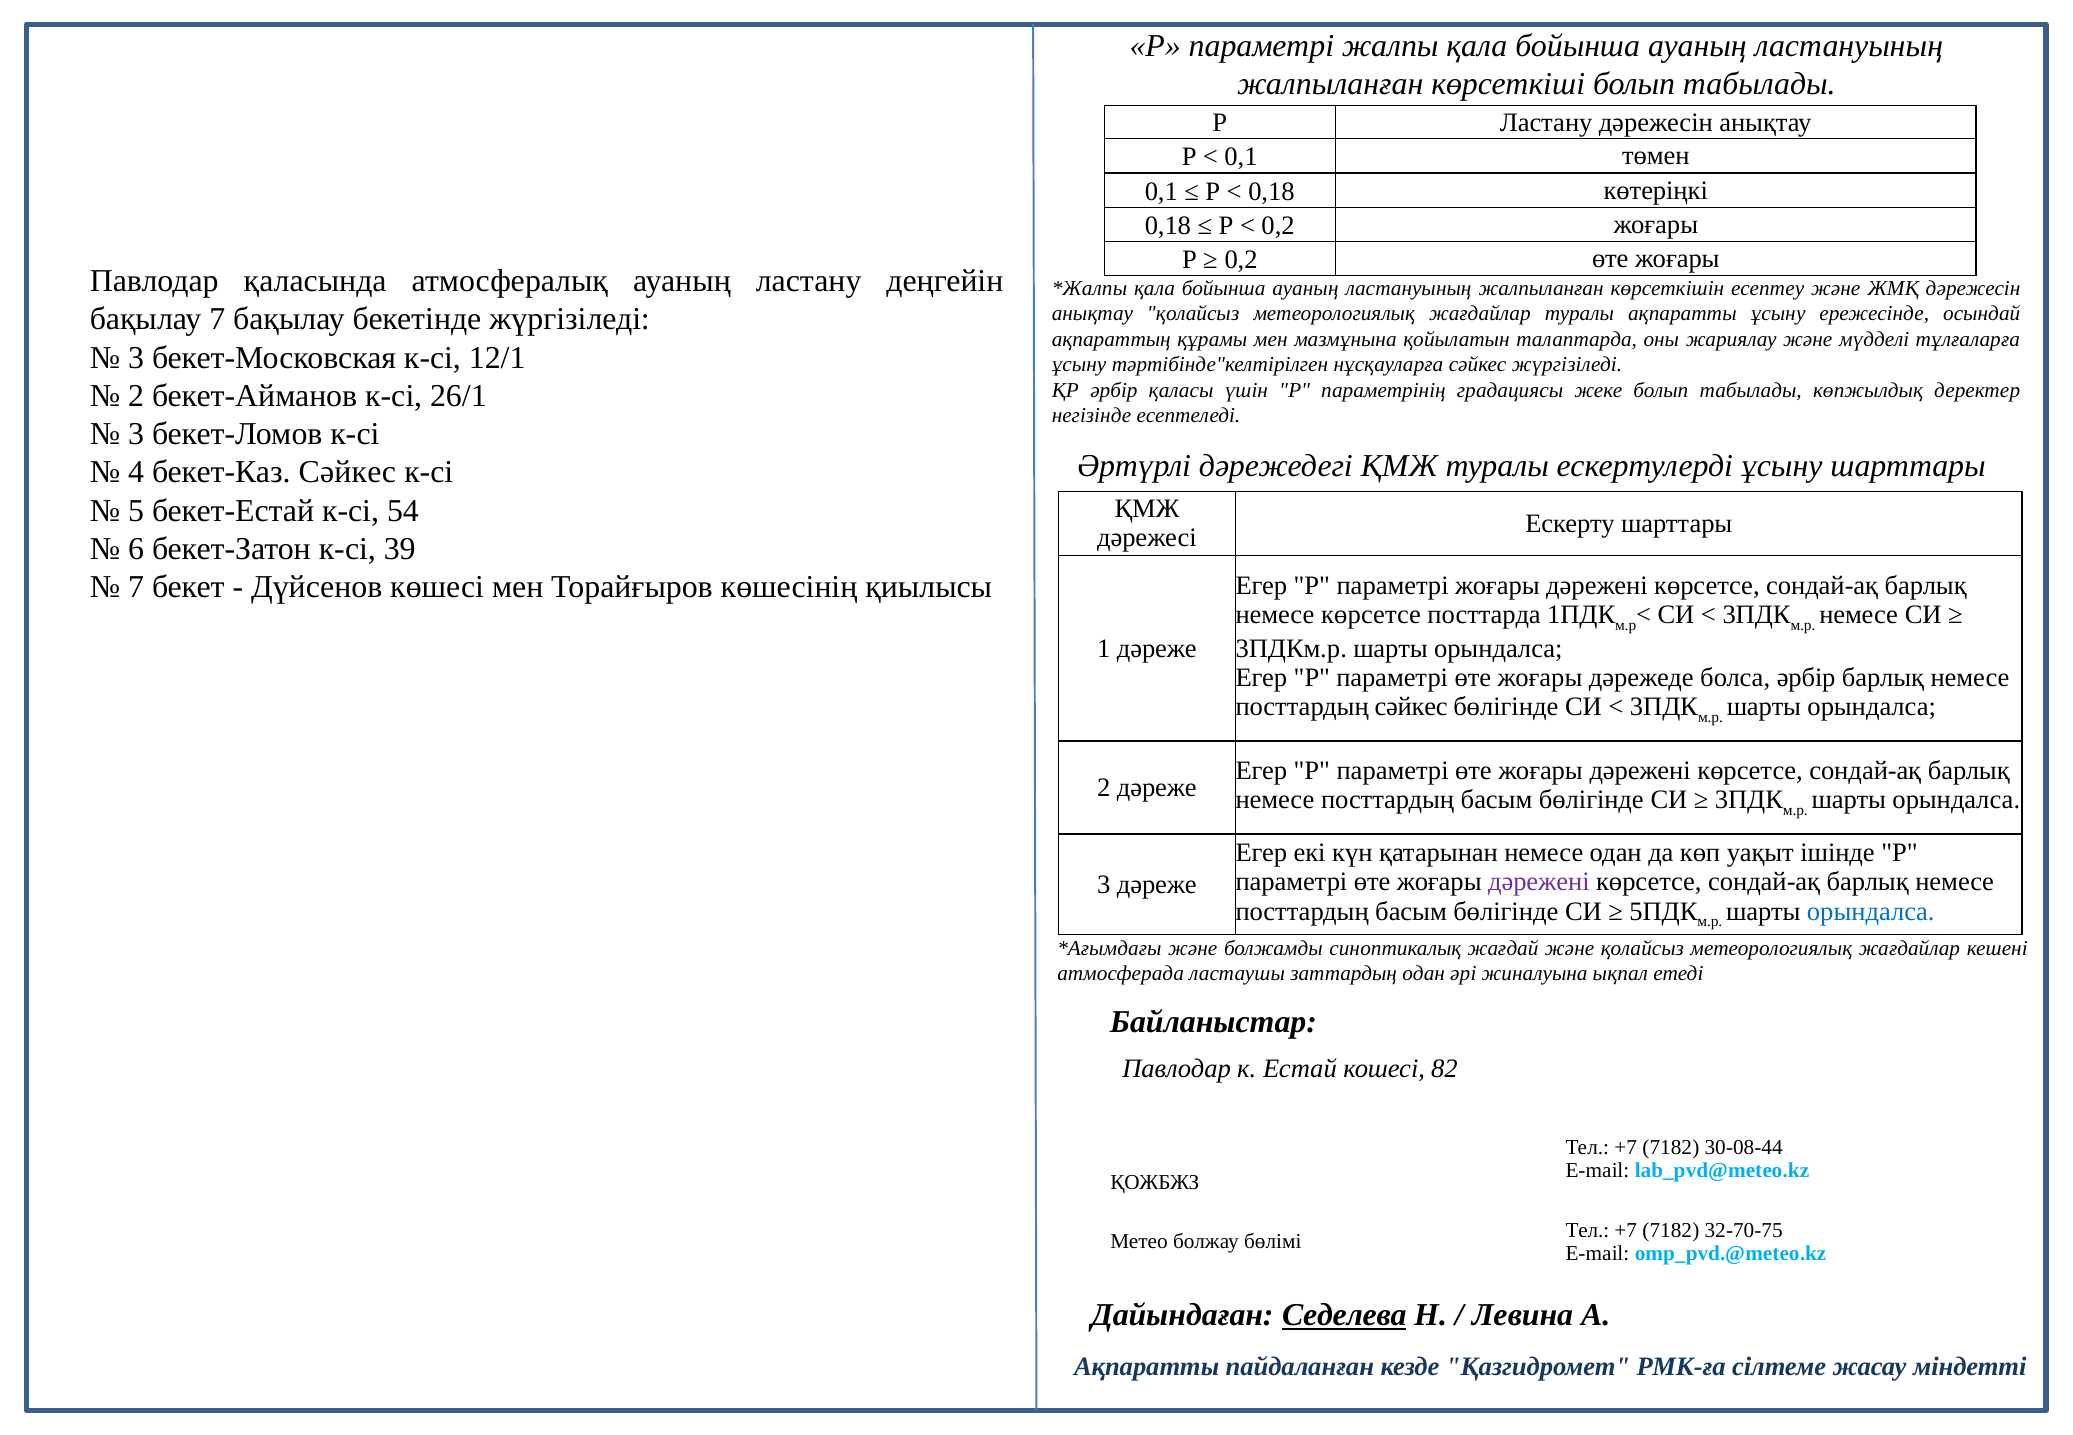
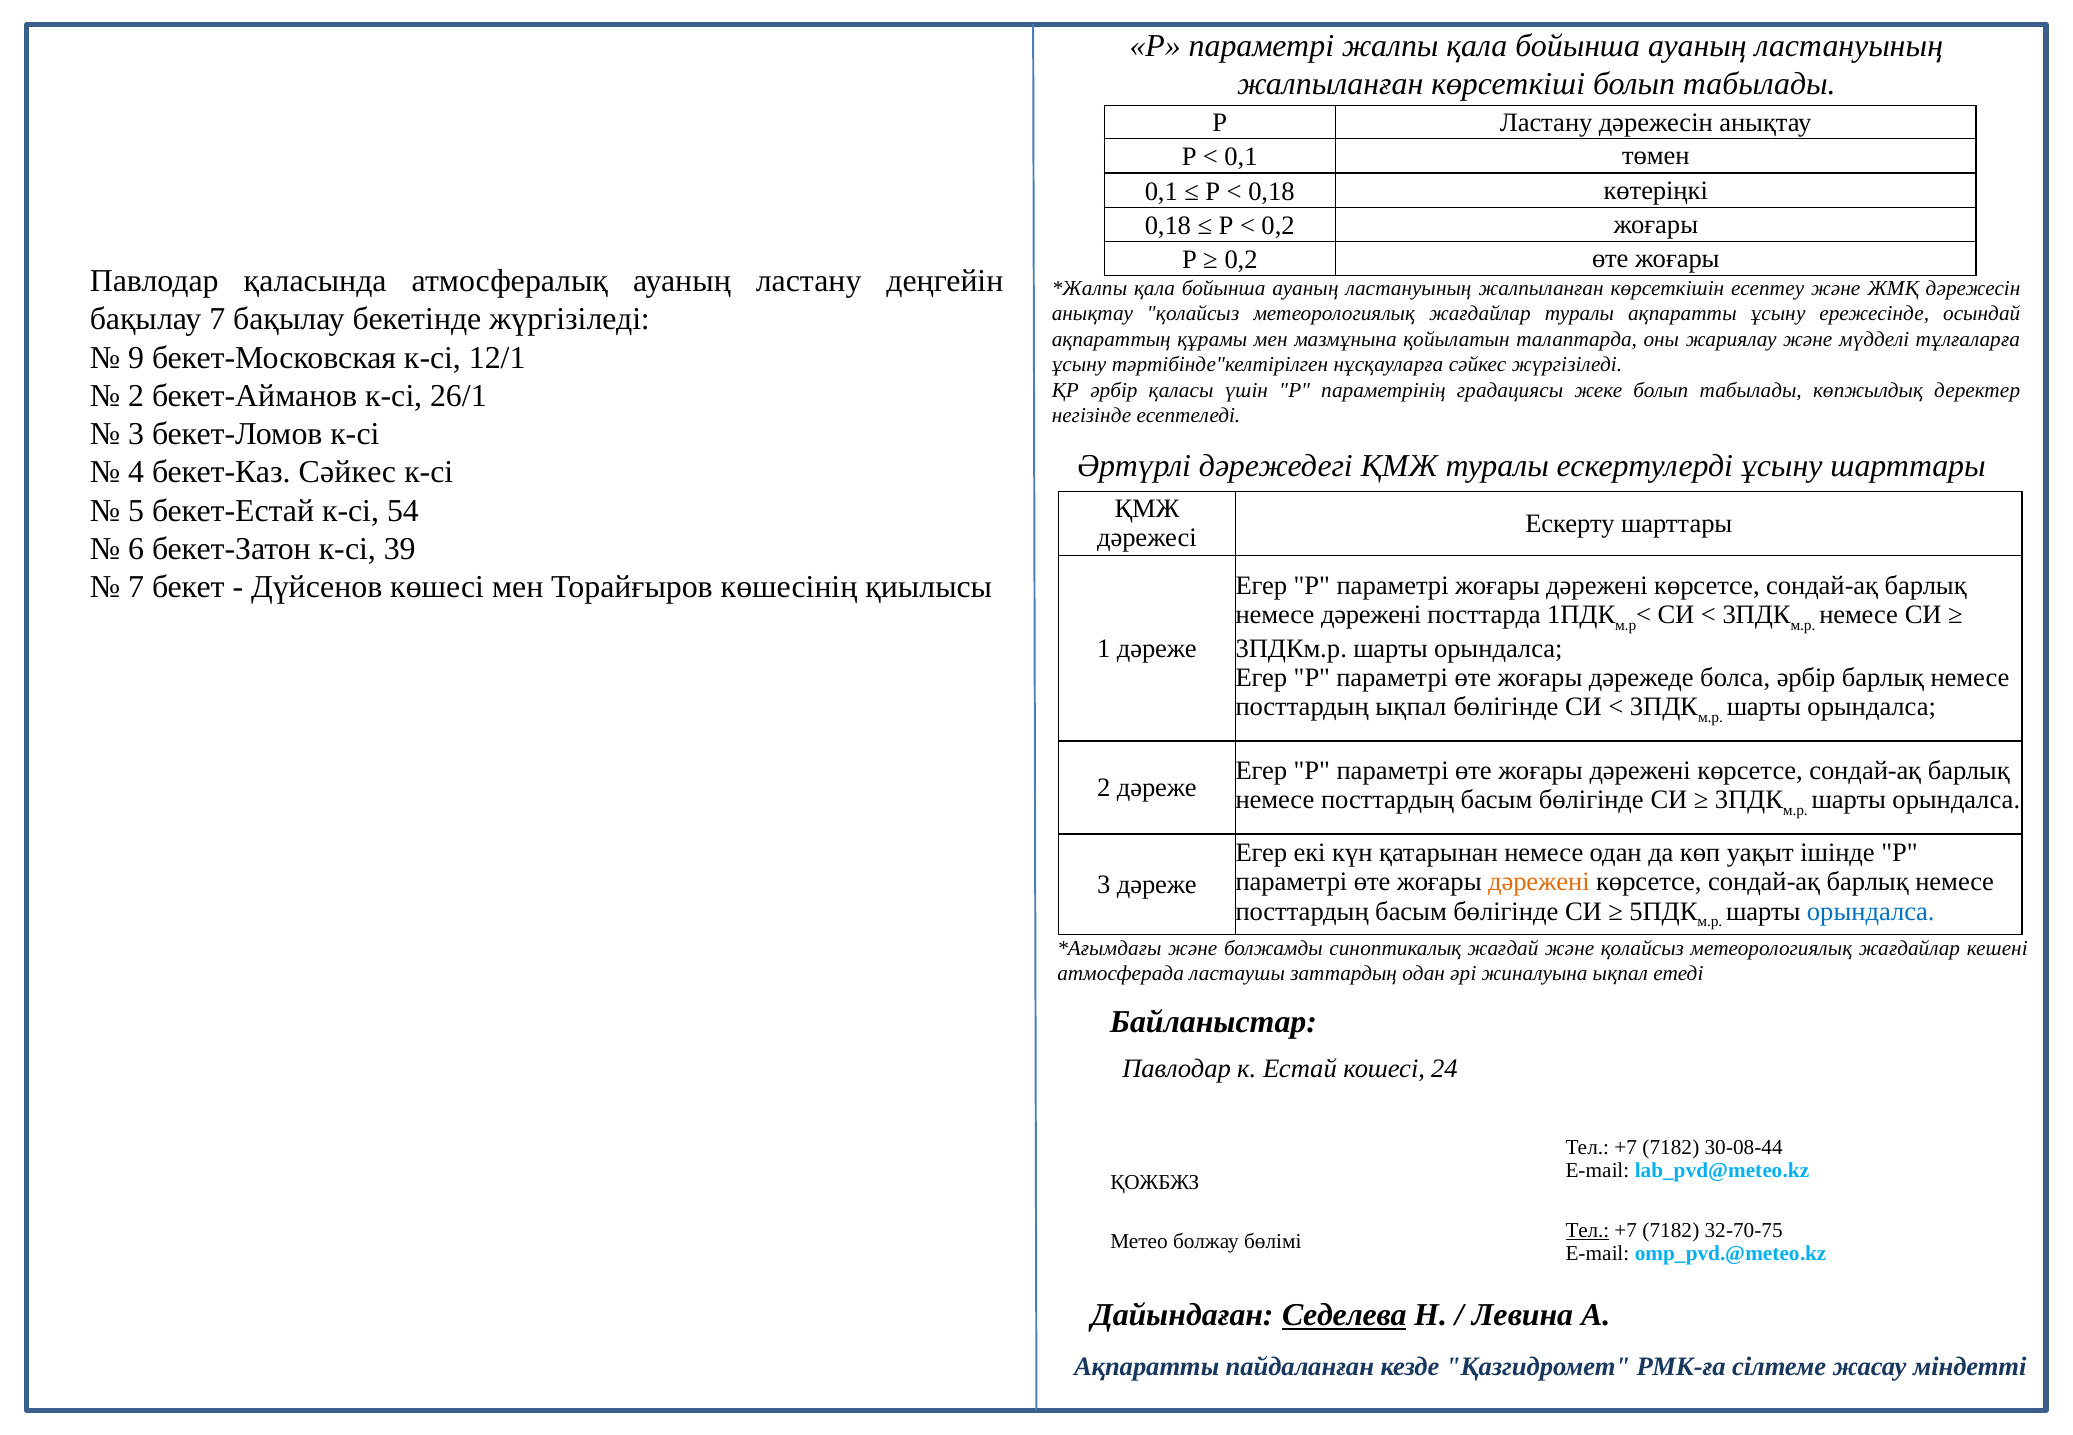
3: 3 -> 9 (136, 358)
немесе көрсетсе: көрсетсе -> дәрежені (1371, 615)
посттардың сәйкес: сәйкес -> ықпал (1411, 707)
дәрежені colour: purple -> orange (1539, 882)
82: 82 -> 24 (1444, 1069)
Тел underline: none -> present (1587, 1230)
